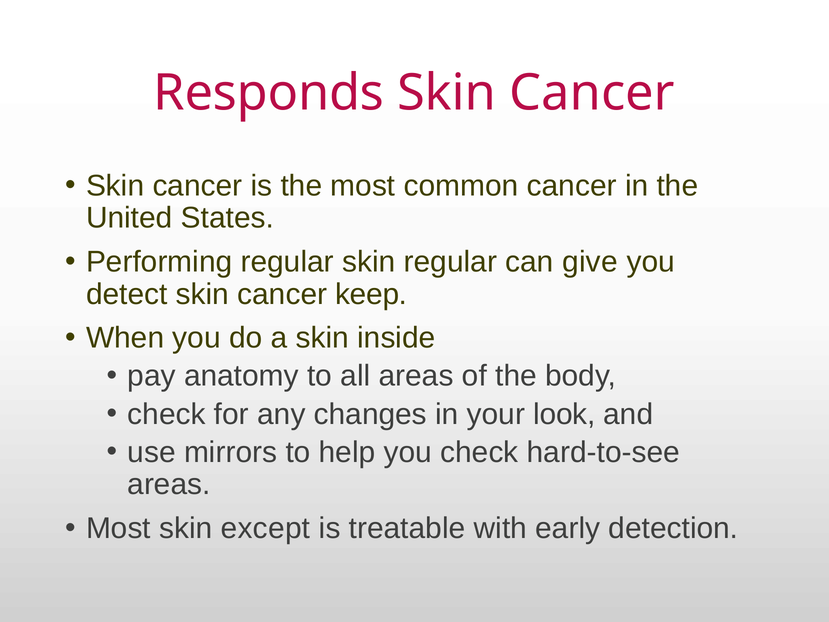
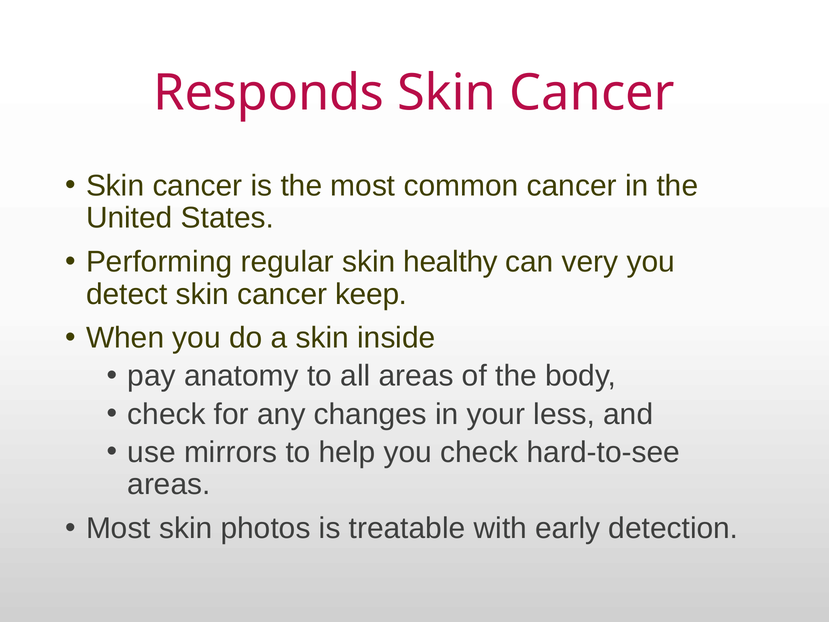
skin regular: regular -> healthy (451, 262)
give: give -> very (590, 262)
look: look -> less (564, 414)
except: except -> photos (266, 528)
